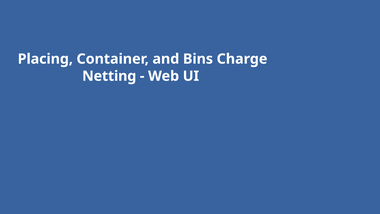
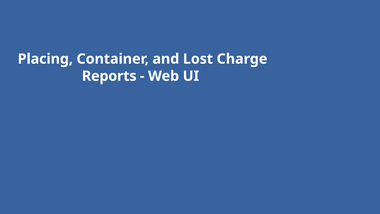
Bins: Bins -> Lost (198, 59)
Netting: Netting -> Reports (109, 76)
